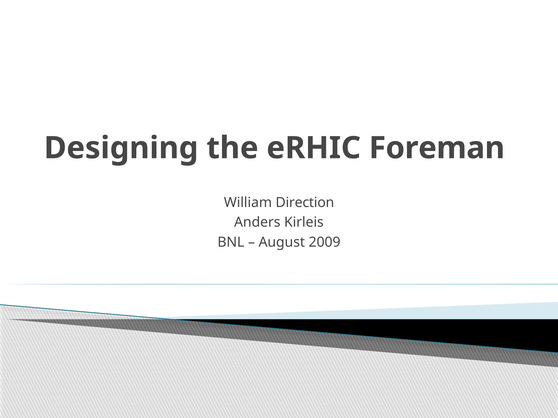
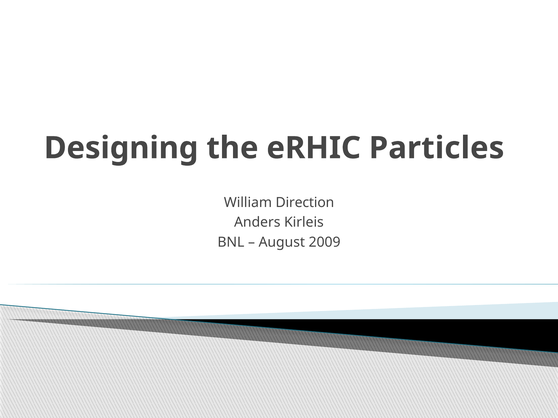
Foreman: Foreman -> Particles (437, 148)
